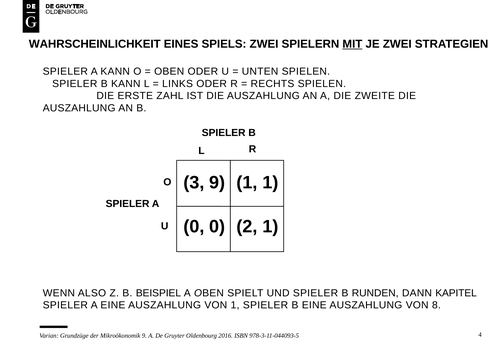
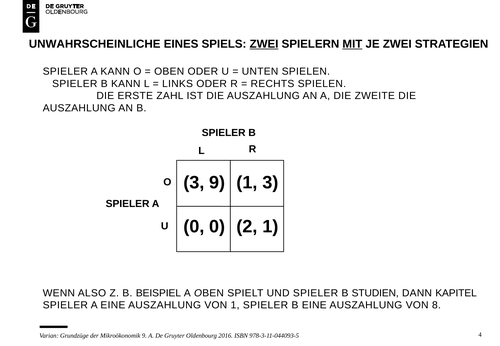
WAHRSCHEINLICHKEIT: WAHRSCHEINLICHKEIT -> UNWAHRSCHEINLICHE (95, 44)
ZWEI underline: none -> present (264, 44)
1 1: 1 -> 3 (270, 183)
RUNDEN: RUNDEN -> STUDIEN (375, 293)
